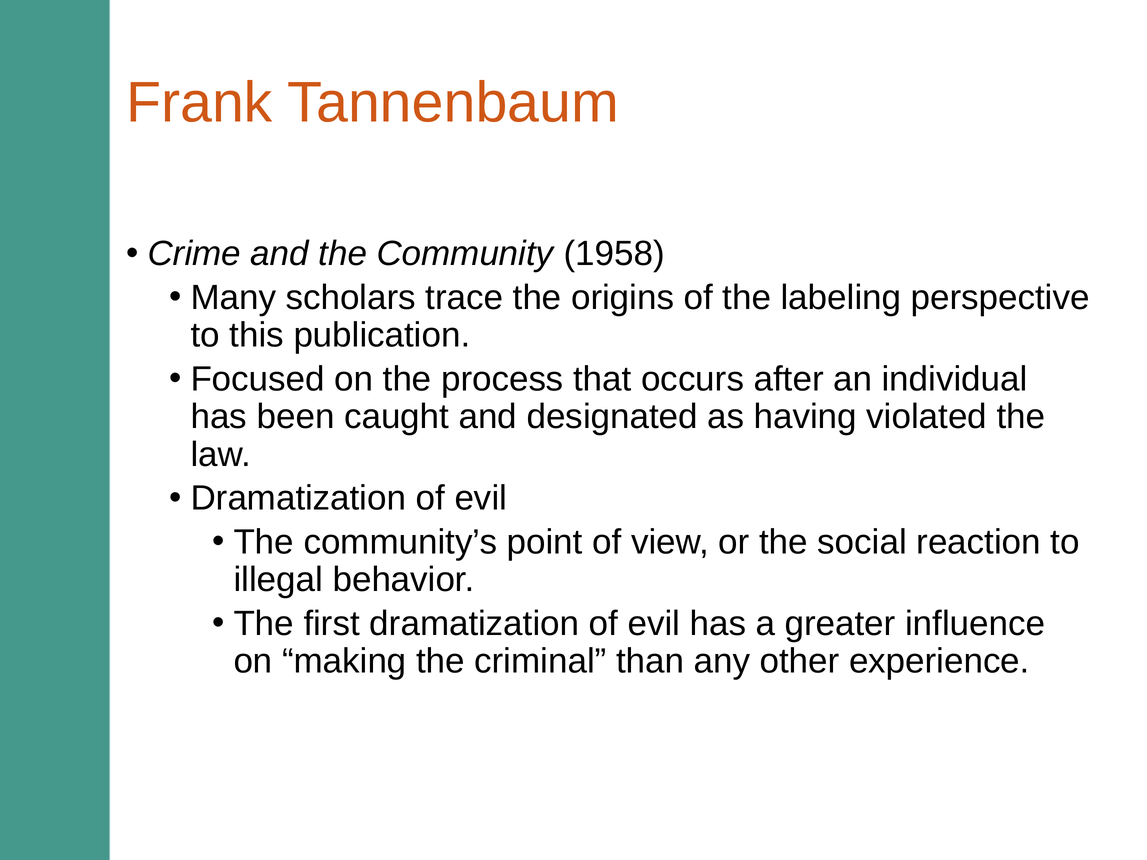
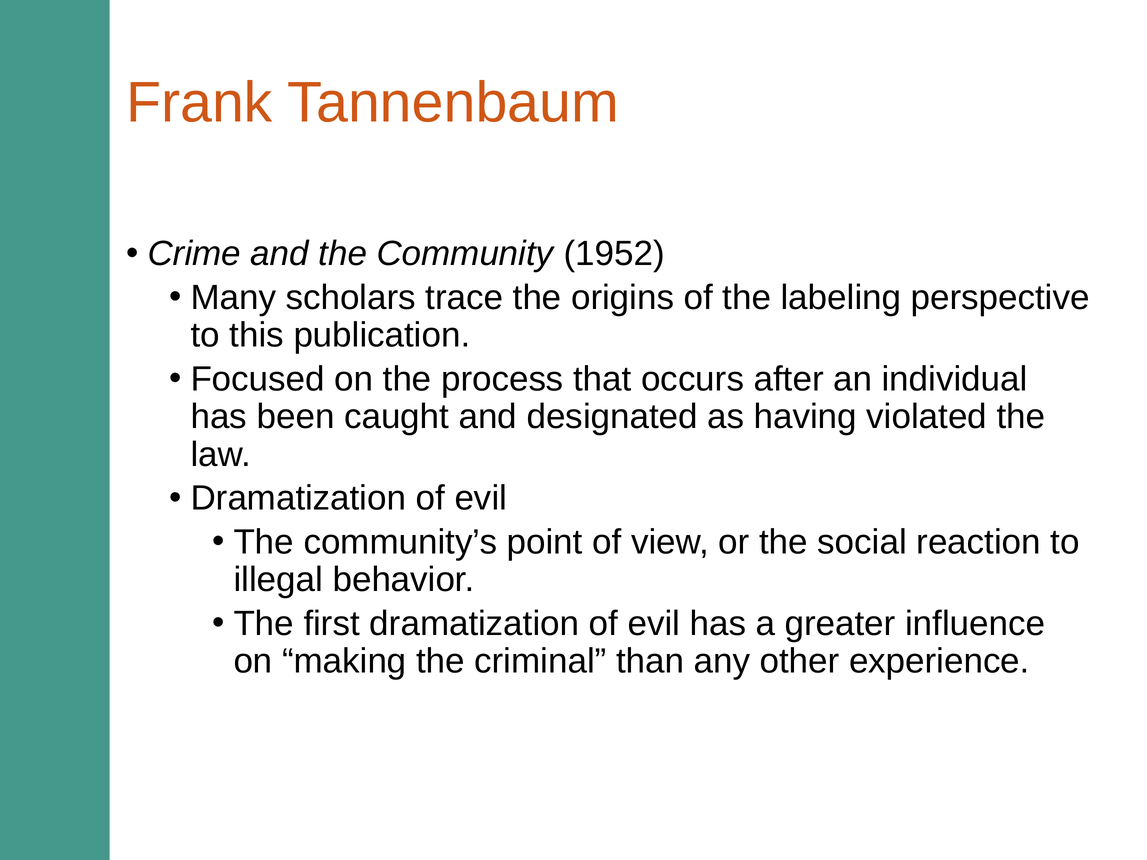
1958: 1958 -> 1952 (614, 254)
